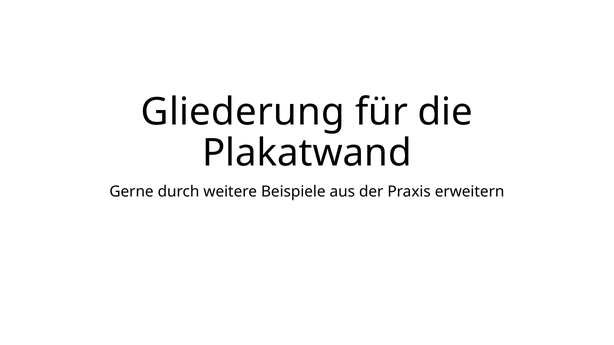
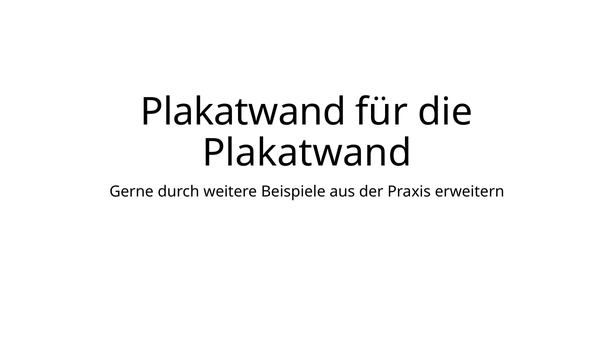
Gliederung: Gliederung -> Plakatwand (243, 112)
